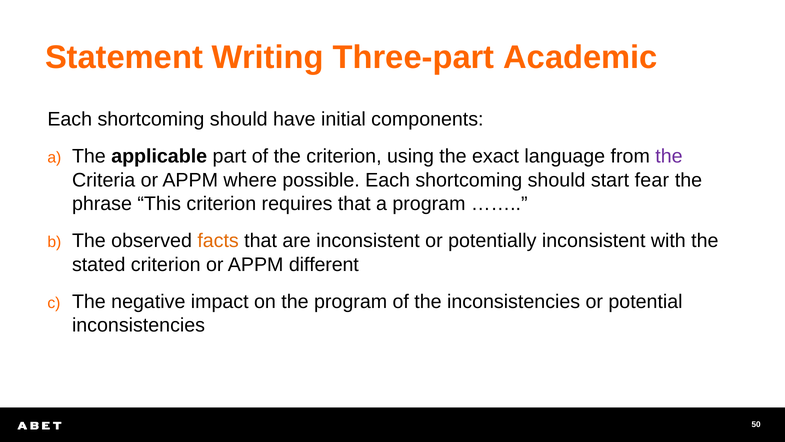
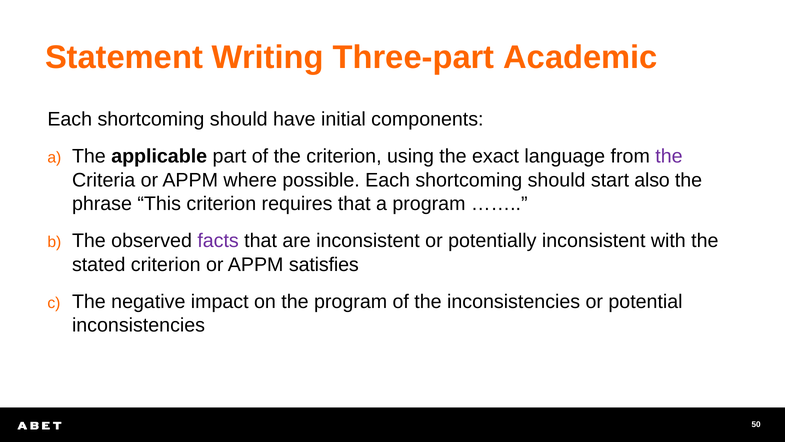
fear: fear -> also (652, 180)
facts colour: orange -> purple (218, 241)
different: different -> satisfies (324, 264)
